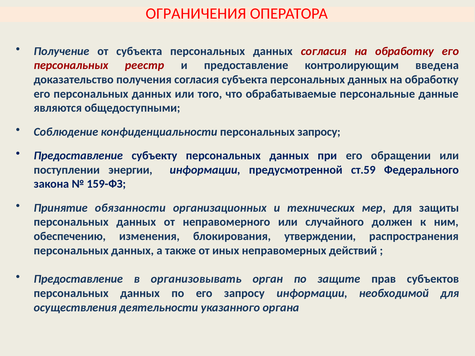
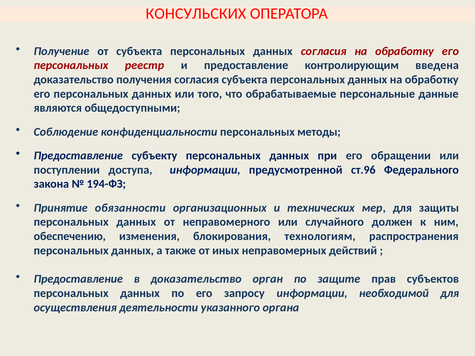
ОГРАНИЧЕНИЯ: ОГРАНИЧЕНИЯ -> КОНСУЛЬСКИХ (196, 14)
персональных запросу: запросу -> методы (319, 132)
энергии: энергии -> доступа (130, 170)
ст.59: ст.59 -> ст.96 (363, 170)
159-ФЗ: 159-ФЗ -> 194-ФЗ (106, 184)
утверждении: утверждении -> технологиям (320, 236)
в организовывать: организовывать -> доказательство (196, 279)
